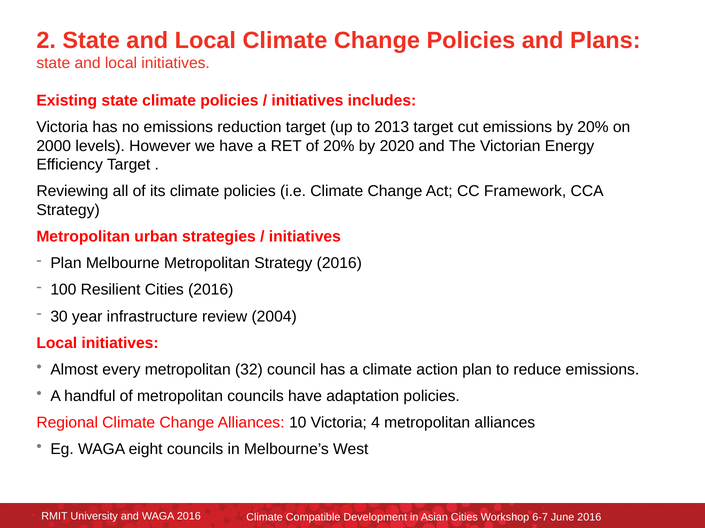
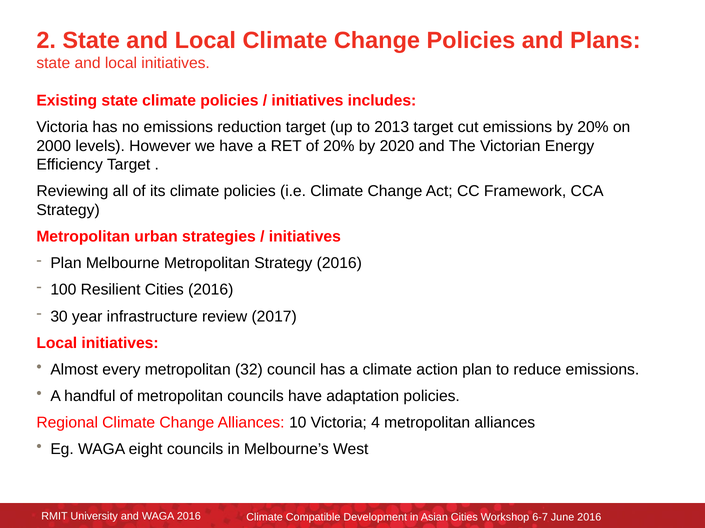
2004: 2004 -> 2017 (274, 317)
